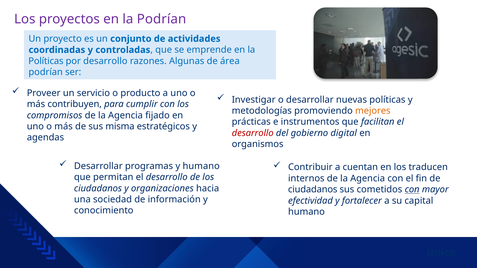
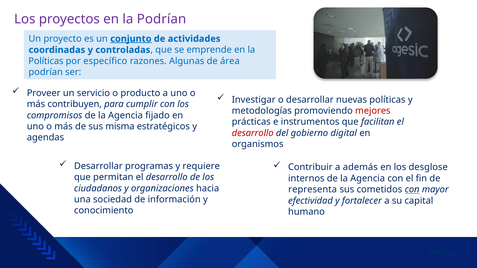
conjunto underline: none -> present (131, 39)
por desarrollo: desarrollo -> específico (105, 61)
mejores colour: orange -> red (373, 111)
y humano: humano -> requiere (201, 166)
cuentan: cuentan -> además (360, 167)
traducen: traducen -> desglose (428, 167)
ciudadanos: ciudadanos -> representa (313, 190)
